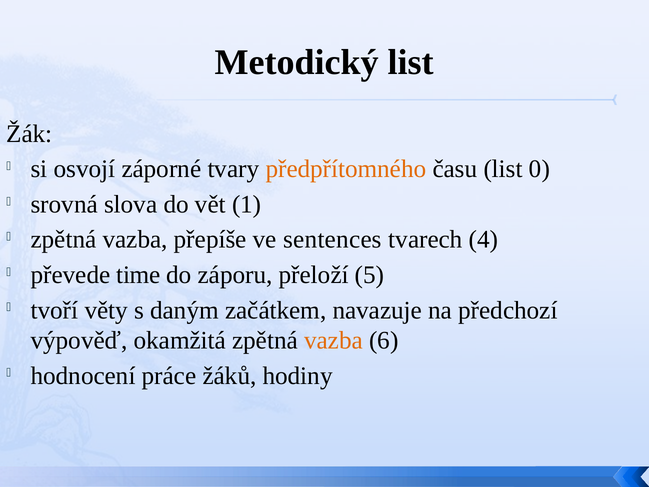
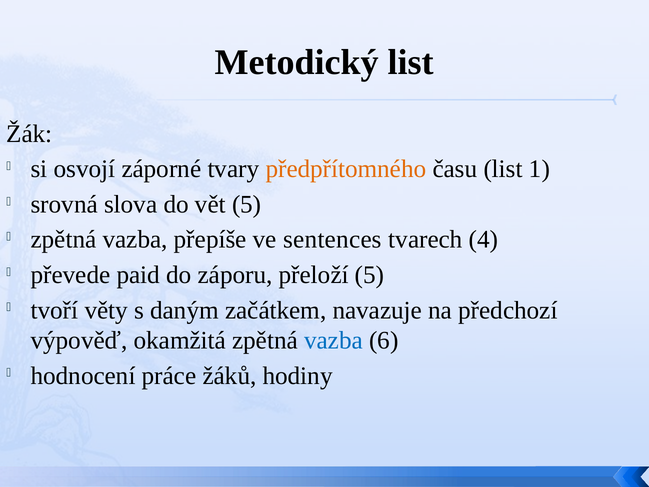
0: 0 -> 1 (539, 169)
vět 1: 1 -> 5 (247, 204)
time: time -> paid (138, 275)
vazba colour: orange -> blue (334, 340)
